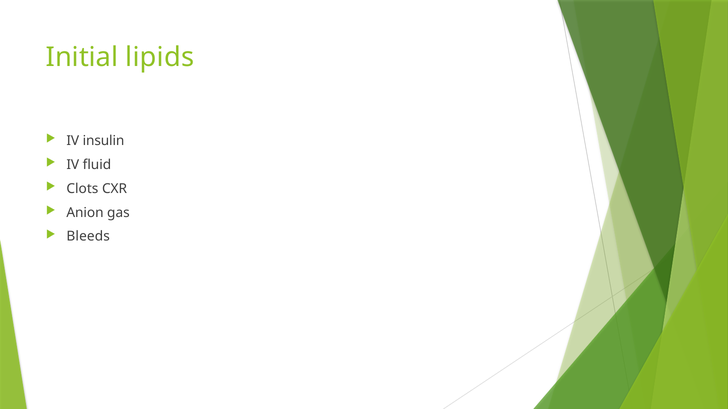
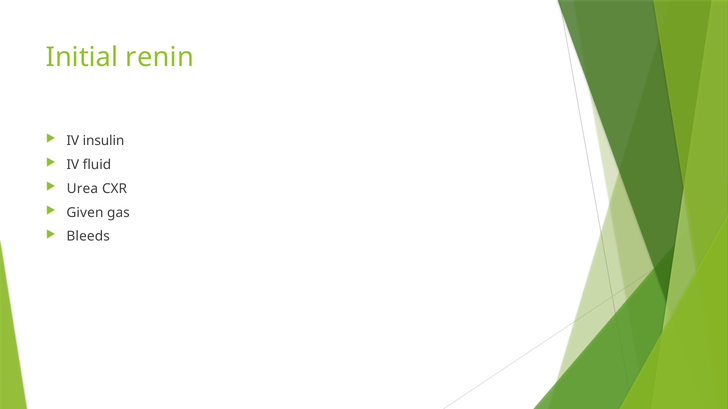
lipids: lipids -> renin (160, 57)
Clots: Clots -> Urea (82, 189)
Anion: Anion -> Given (85, 213)
